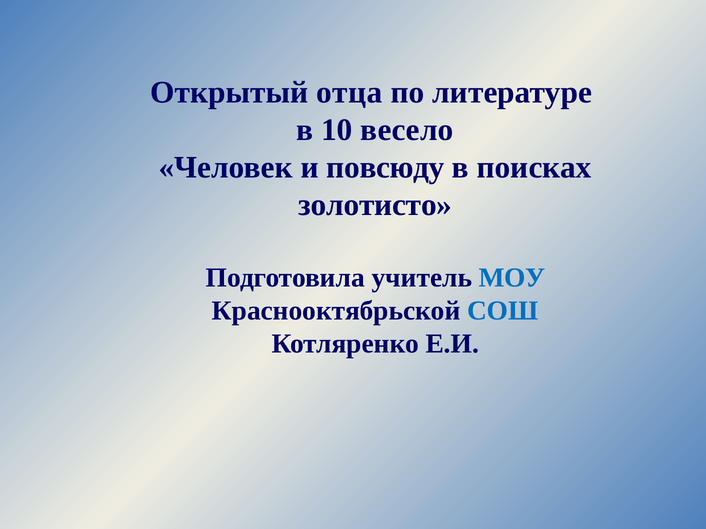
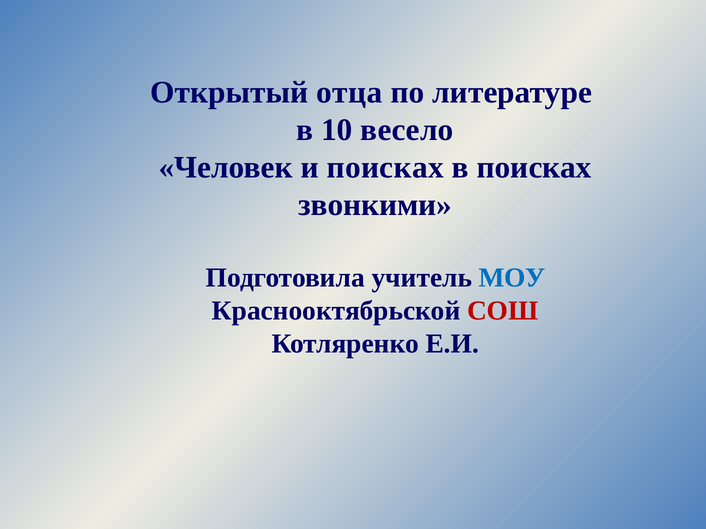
и повсюду: повсюду -> поисках (385, 168)
золотисто: золотисто -> звонкими (375, 205)
СОШ colour: blue -> red (503, 311)
